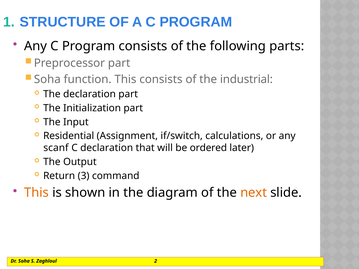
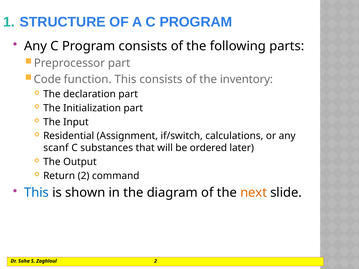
Soha: Soha -> Code (47, 79)
industrial: industrial -> inventory (246, 79)
C declaration: declaration -> substances (107, 148)
Return 3: 3 -> 2 (84, 176)
This colour: orange -> blue (37, 193)
